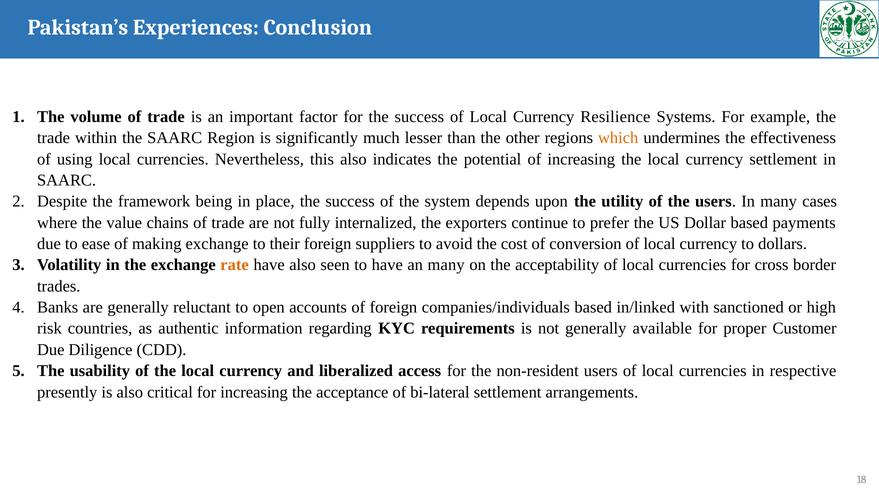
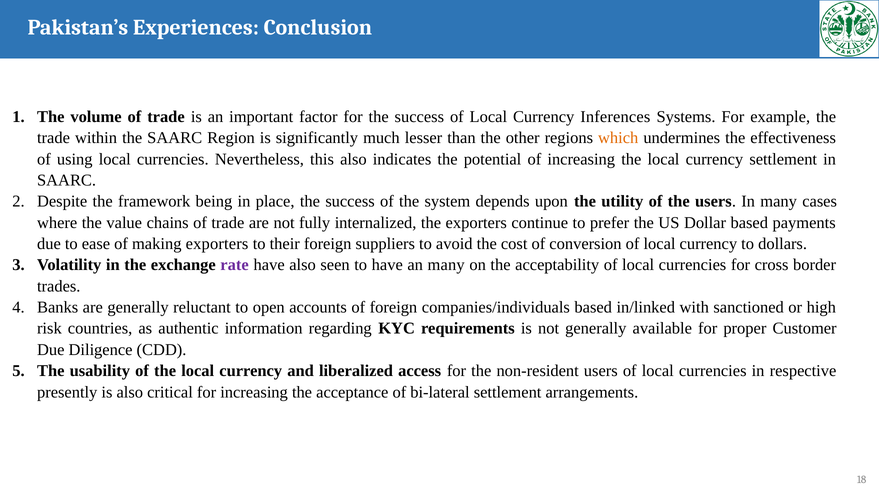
Resilience: Resilience -> Inferences (615, 117)
making exchange: exchange -> exporters (217, 244)
rate colour: orange -> purple (235, 265)
